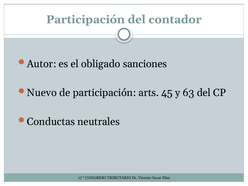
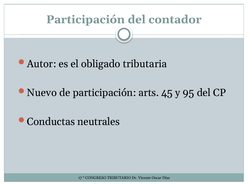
sanciones: sanciones -> tributaria (145, 64)
63: 63 -> 95 (188, 93)
